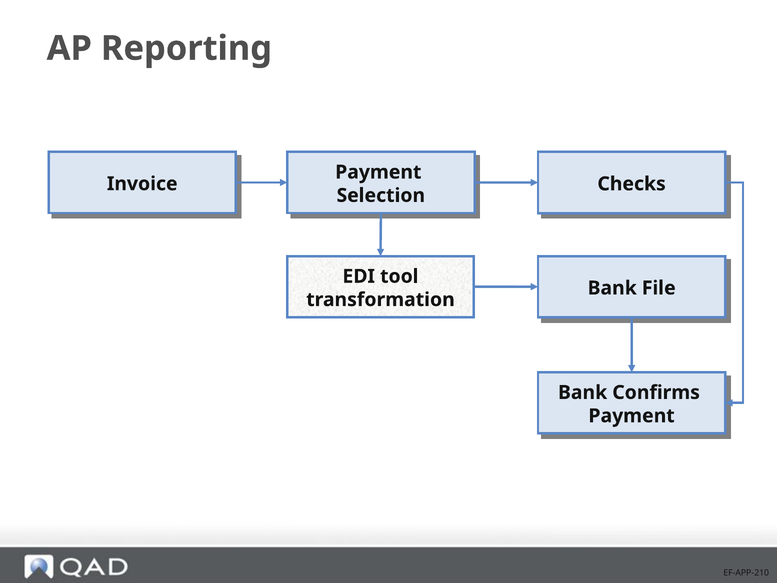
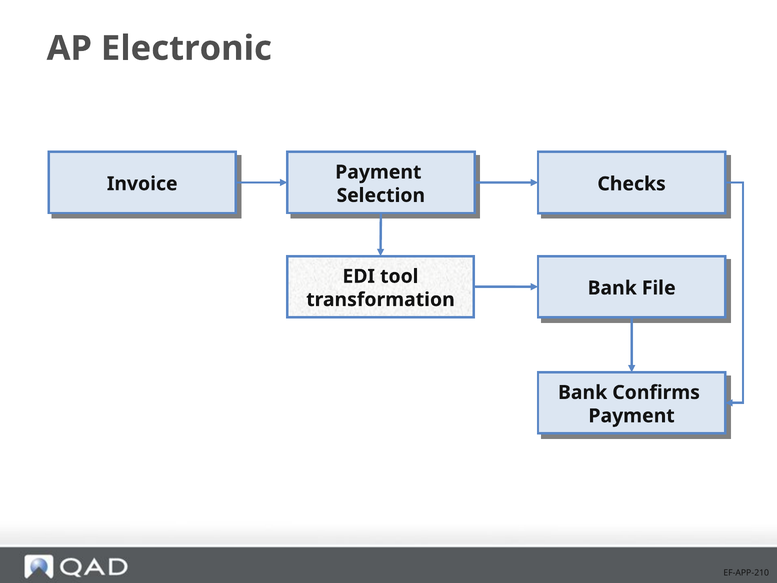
Reporting: Reporting -> Electronic (186, 48)
